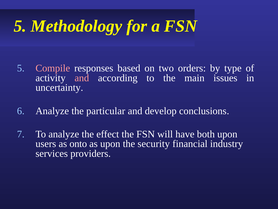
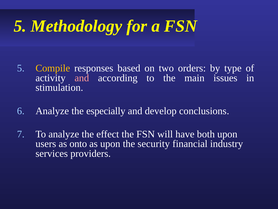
Compile colour: pink -> yellow (53, 68)
uncertainty: uncertainty -> stimulation (59, 87)
particular: particular -> especially (106, 111)
